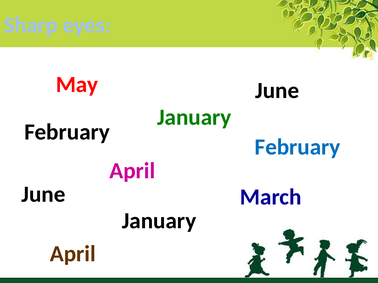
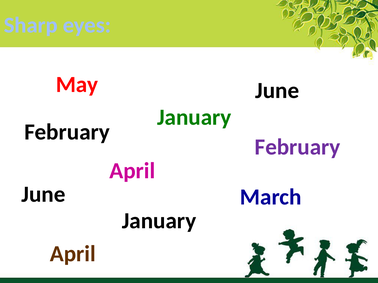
February colour: blue -> purple (297, 147)
